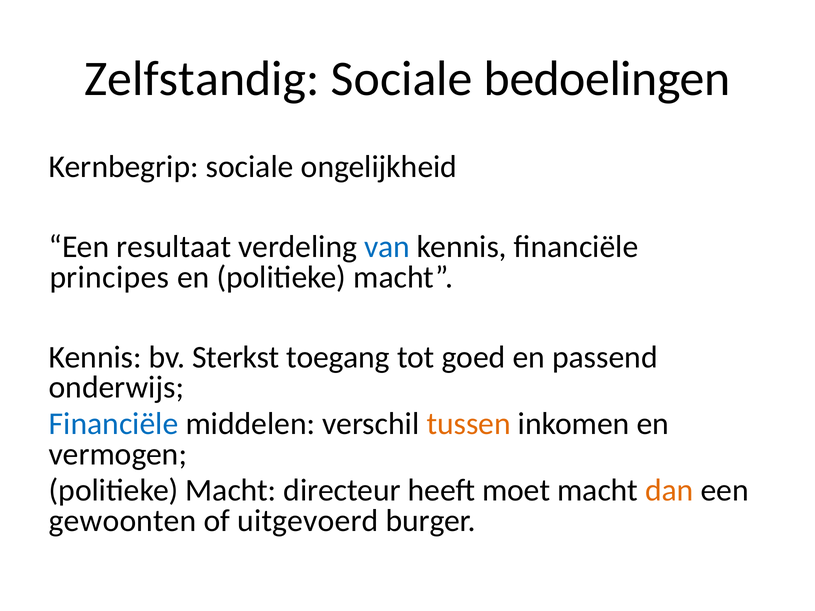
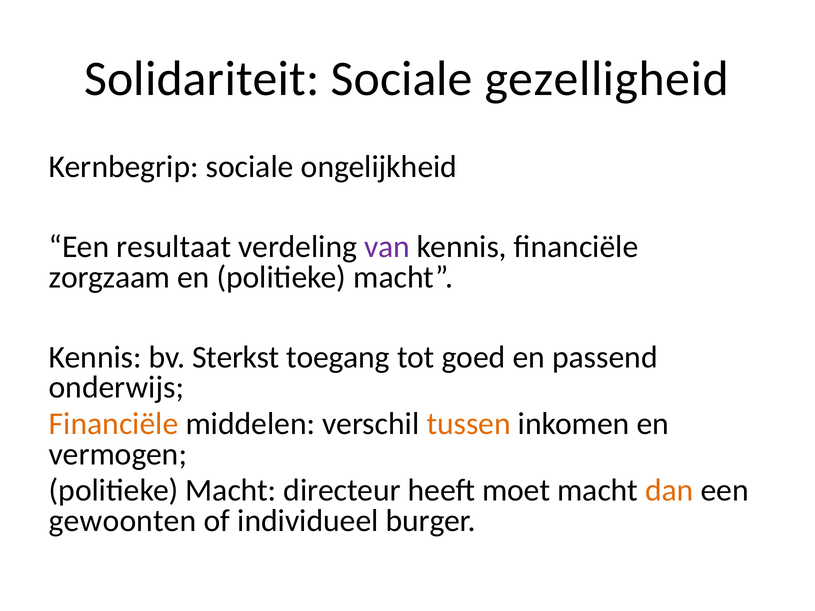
Zelfstandig: Zelfstandig -> Solidariteit (202, 79)
bedoelingen: bedoelingen -> gezelligheid (607, 79)
van colour: blue -> purple (387, 247)
principes: principes -> zorgzaam (110, 277)
Financiële colour: blue -> orange (114, 424)
uitgevoerd: uitgevoerd -> individueel (308, 521)
